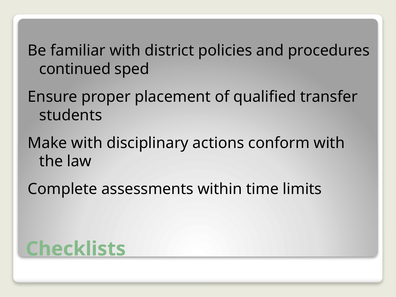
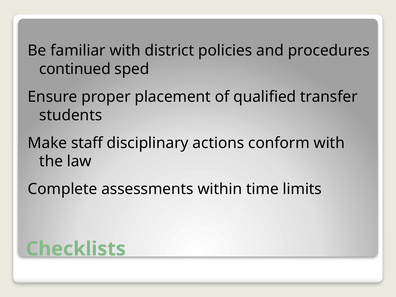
Make with: with -> staff (87, 143)
